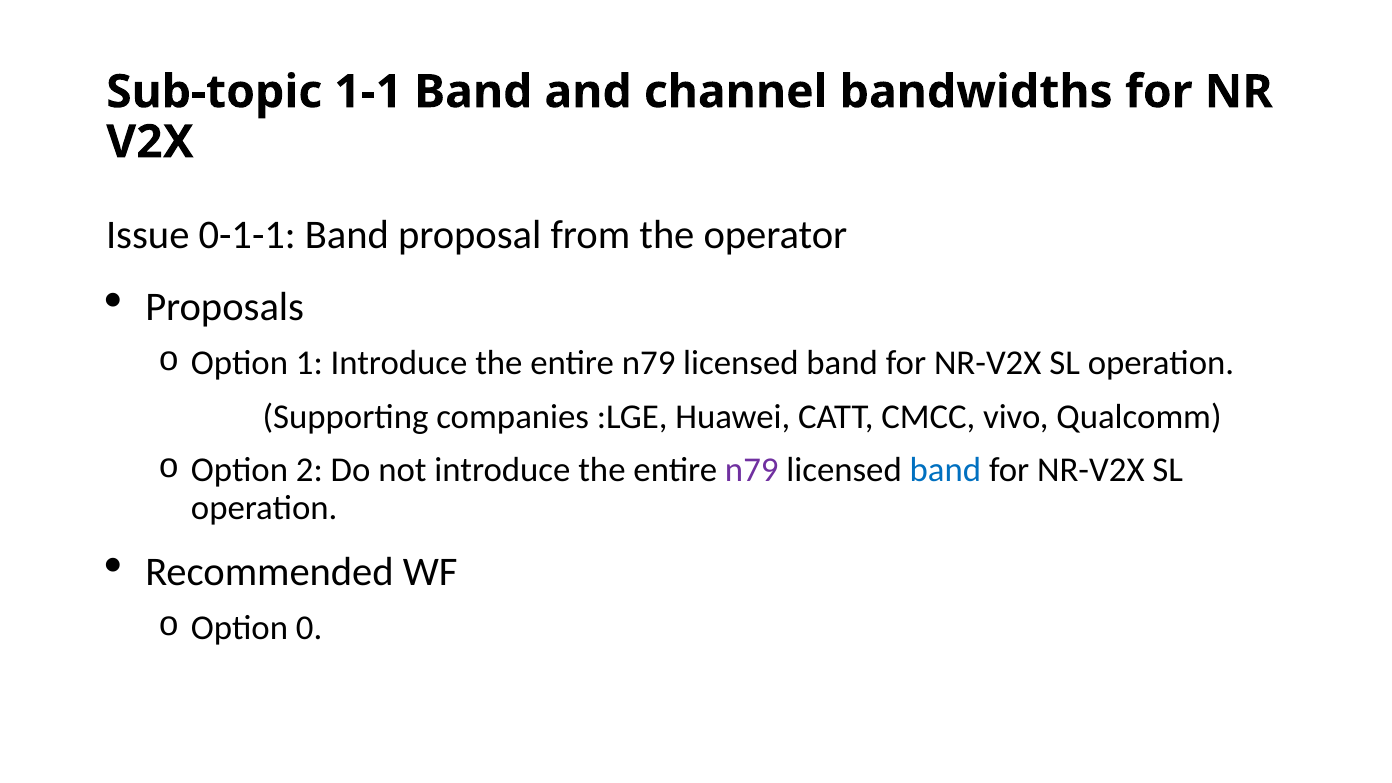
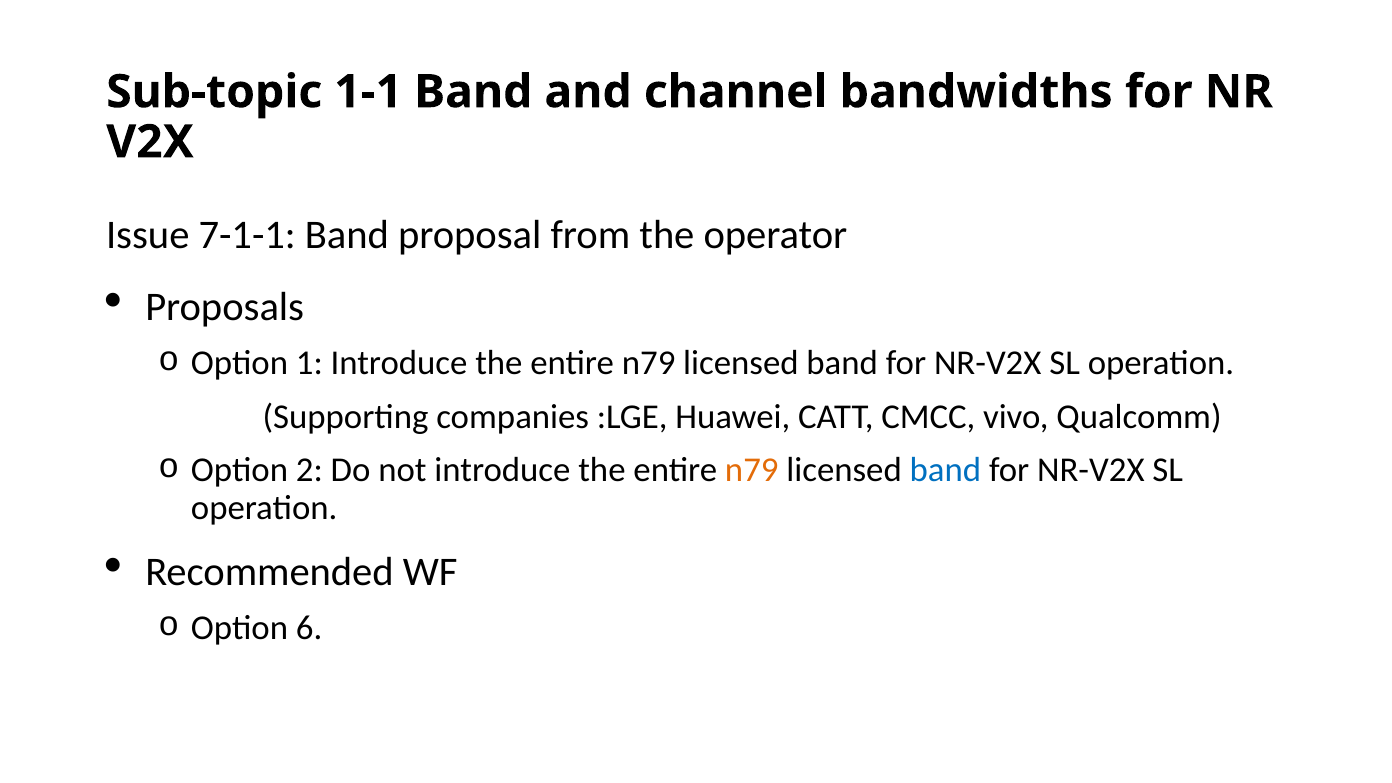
0-1-1: 0-1-1 -> 7-1-1 (247, 235)
n79 colour: purple -> orange (752, 470)
0: 0 -> 6 (309, 628)
